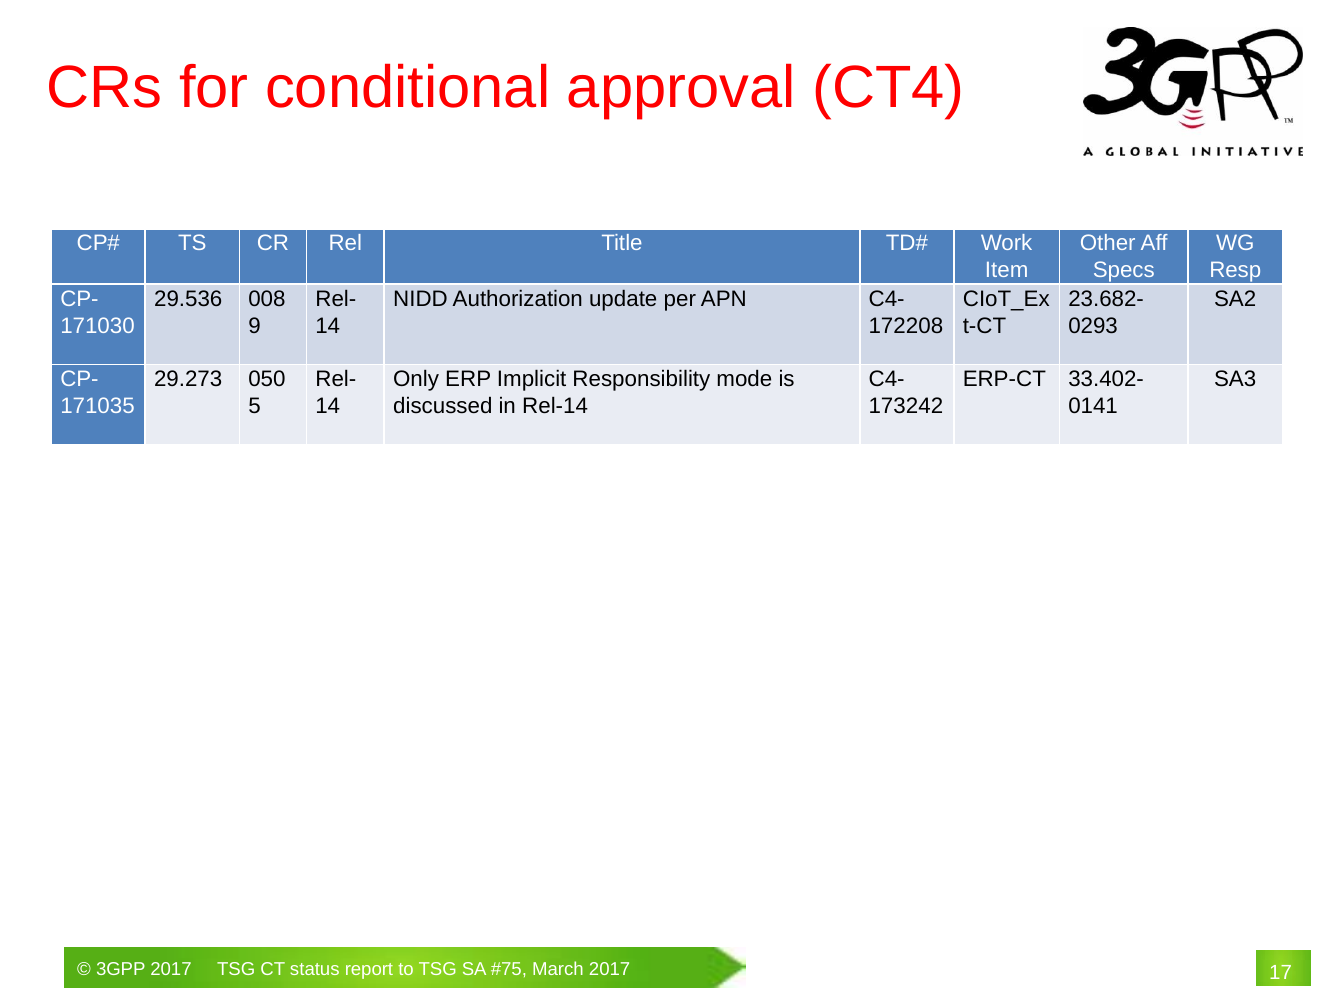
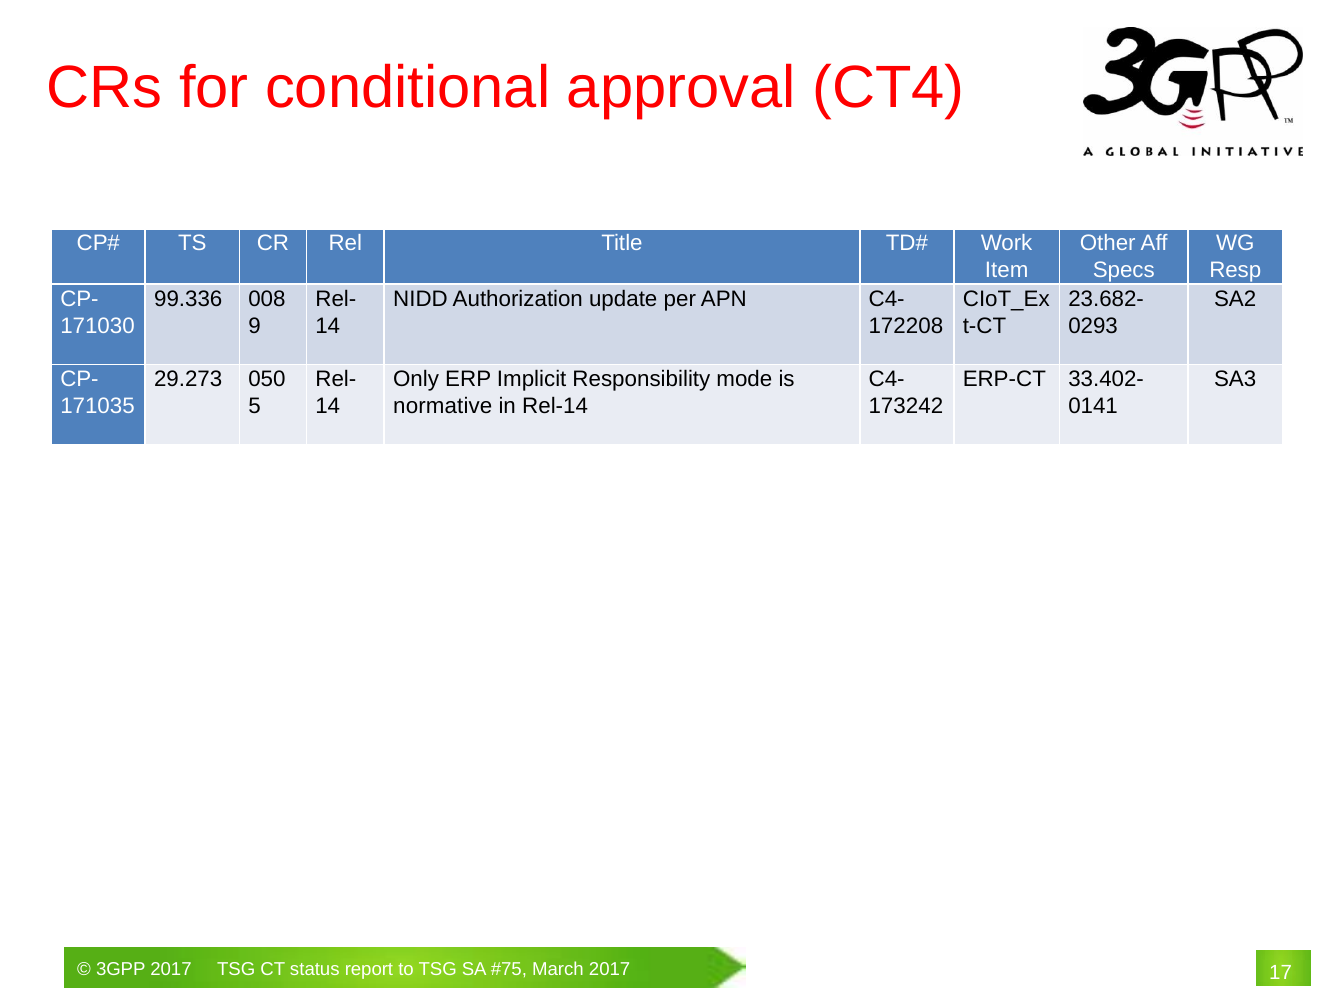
29.536: 29.536 -> 99.336 (188, 299)
discussed: discussed -> normative (443, 406)
